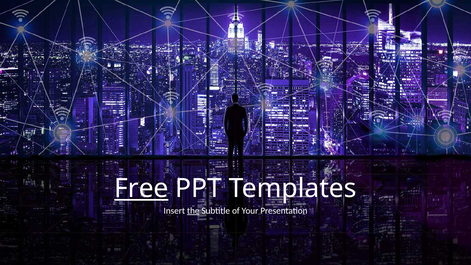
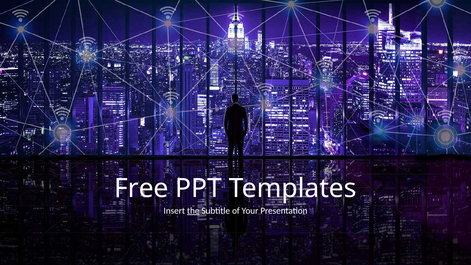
Free underline: present -> none (141, 188)
